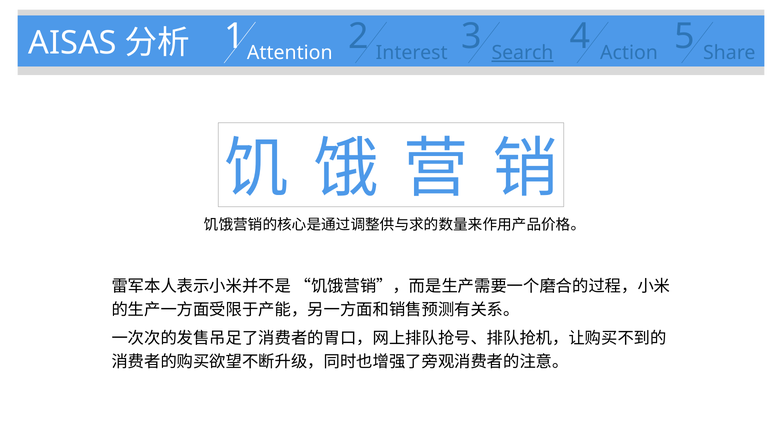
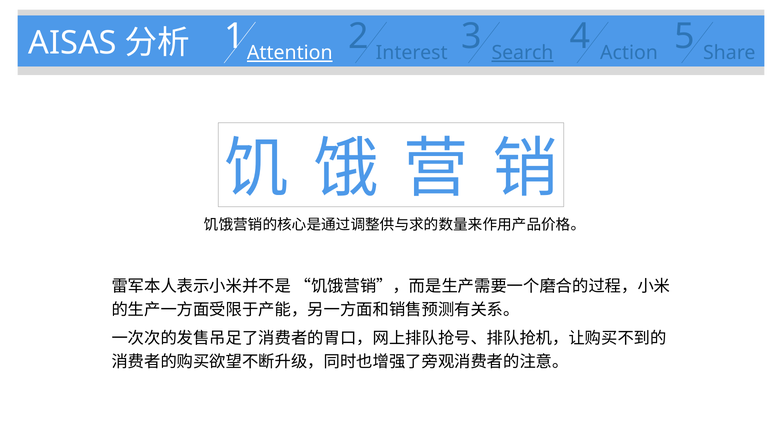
Attention underline: none -> present (290, 53)
